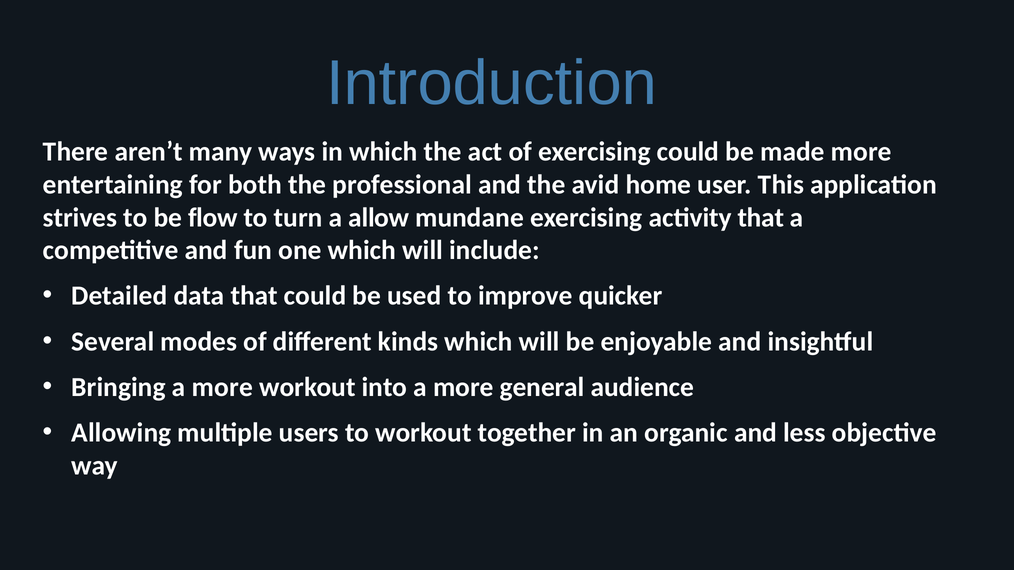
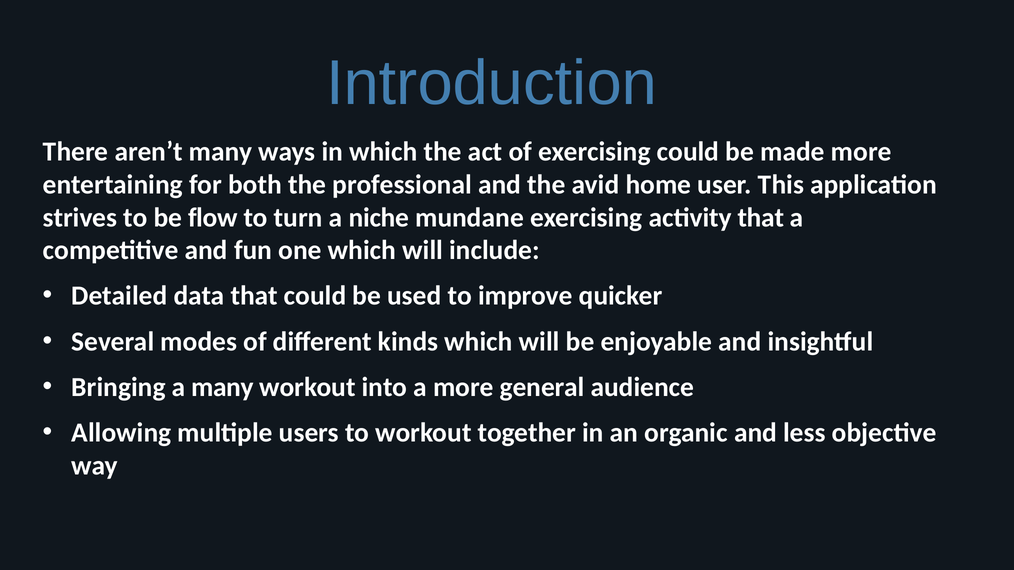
allow: allow -> niche (379, 218)
Bringing a more: more -> many (222, 387)
